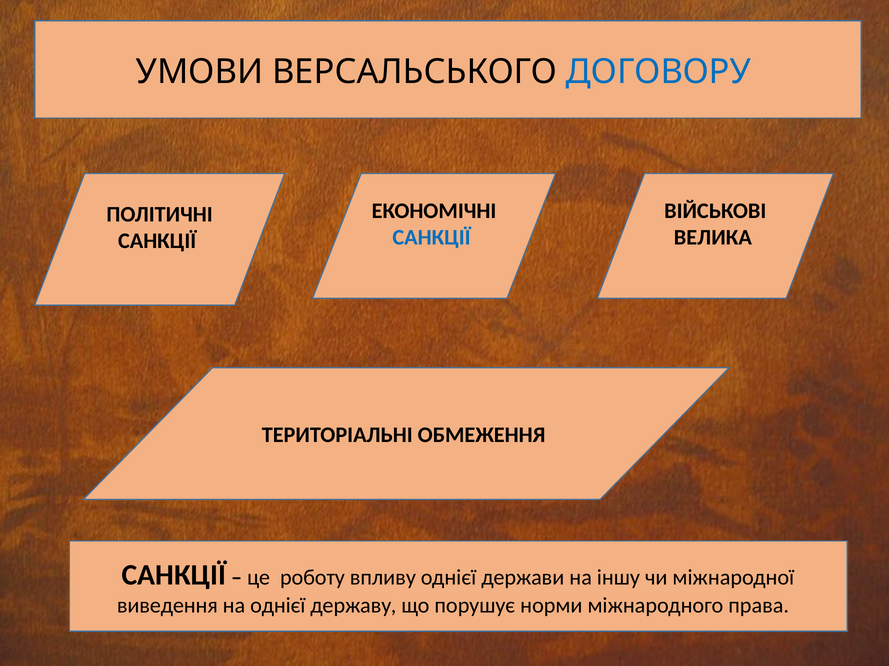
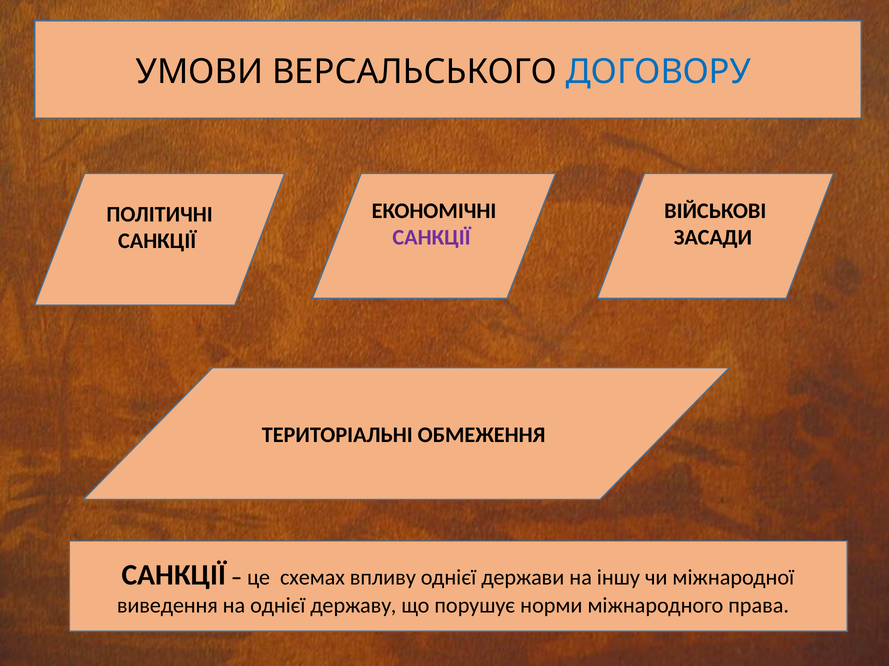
САНКЦІЇ colour: blue -> purple (432, 238)
ВЕЛИКА: ВЕЛИКА -> ЗАСАДИ (713, 238)
роботу: роботу -> схемах (312, 578)
